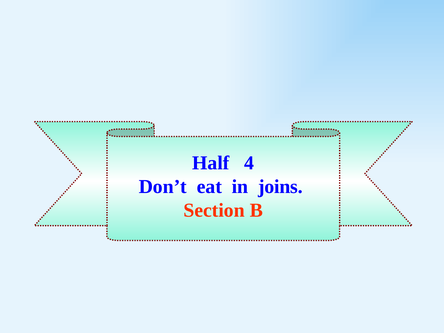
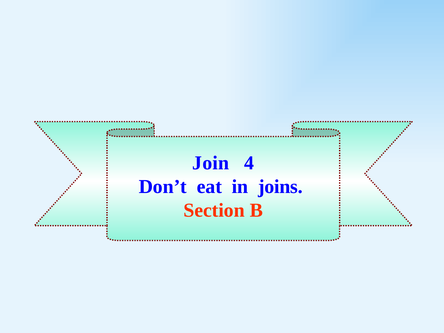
Half: Half -> Join (211, 163)
